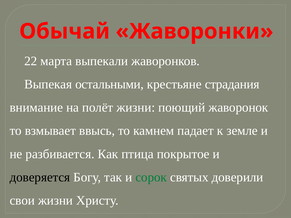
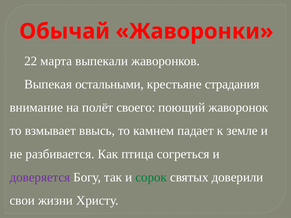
полёт жизни: жизни -> своего (136, 108)
покрытое: покрытое -> согреться (183, 154)
доверяется colour: black -> purple (40, 177)
